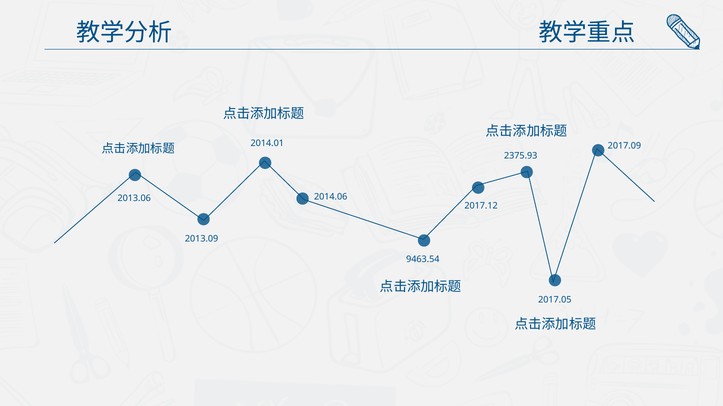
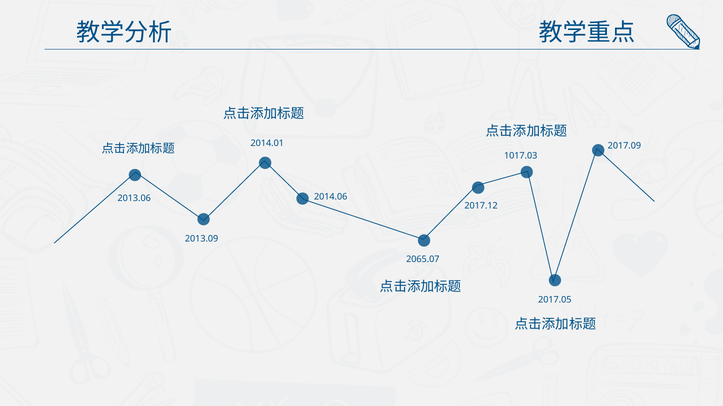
2375.93: 2375.93 -> 1017.03 (521, 156)
9463.54: 9463.54 -> 2065.07 (423, 260)
